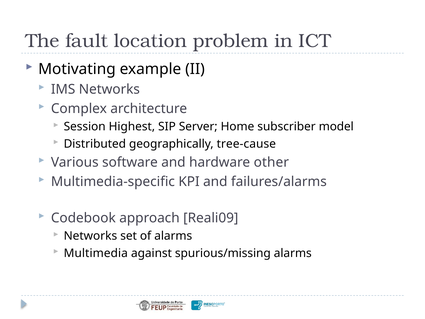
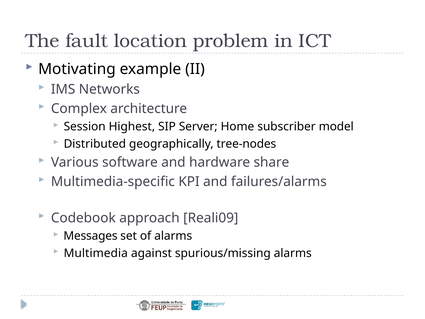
tree-cause: tree-cause -> tree-nodes (246, 144)
other: other -> share (271, 162)
Networks: Networks -> Messages (91, 236)
